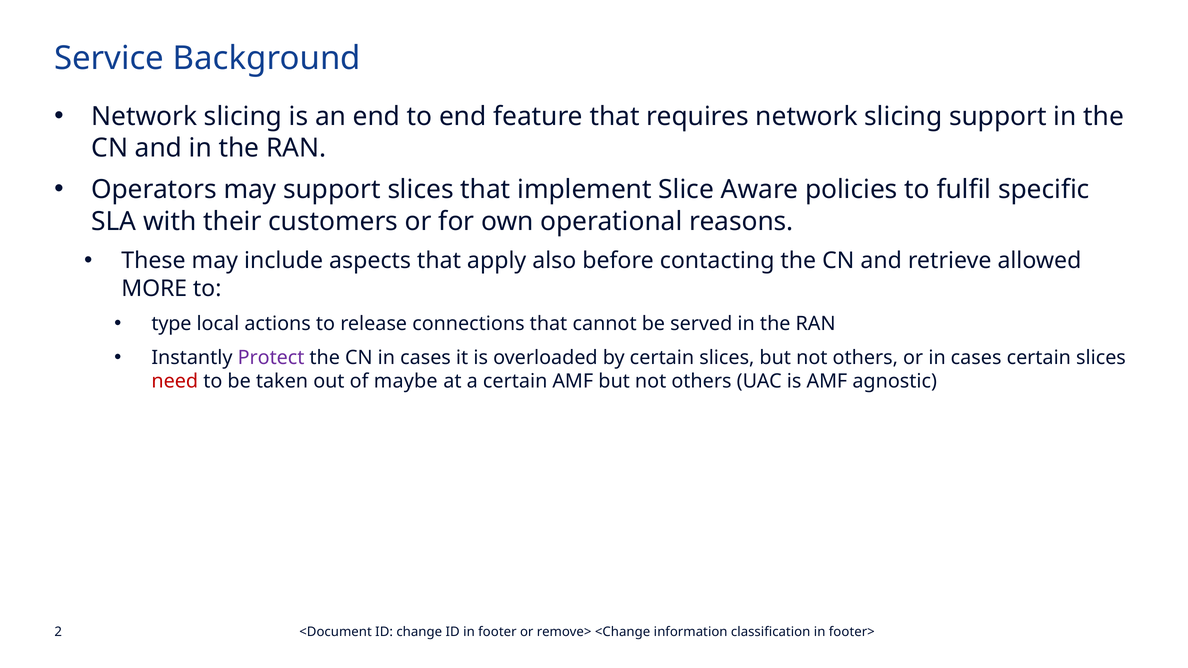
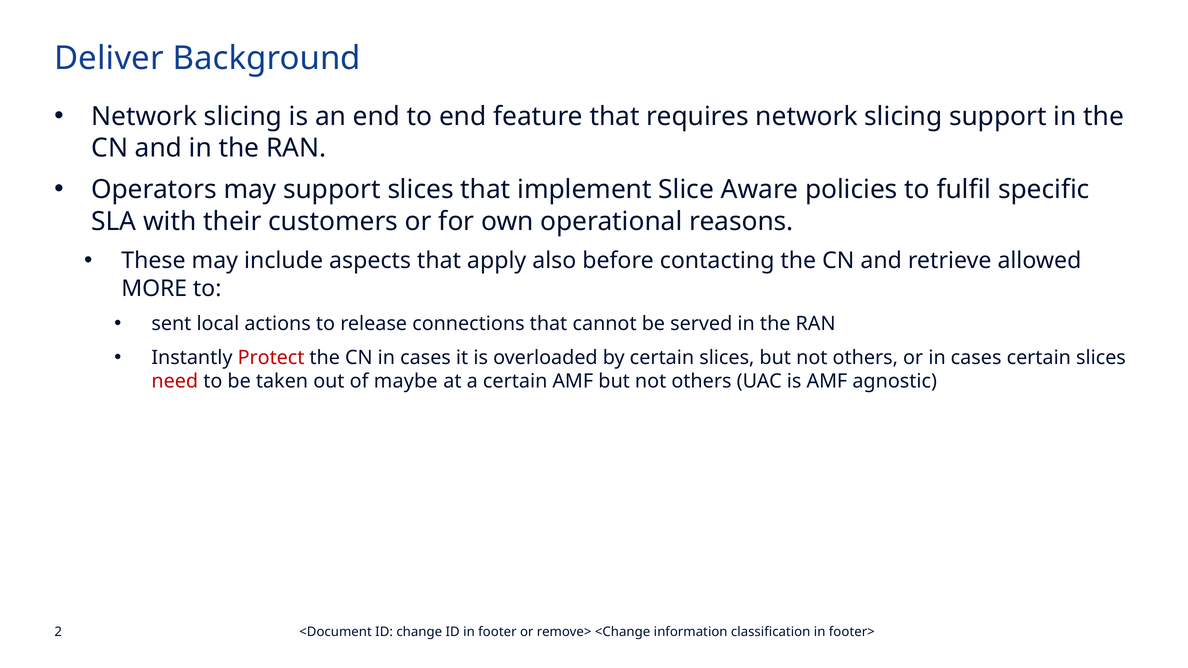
Service: Service -> Deliver (109, 59)
type: type -> sent (171, 324)
Protect colour: purple -> red (271, 358)
